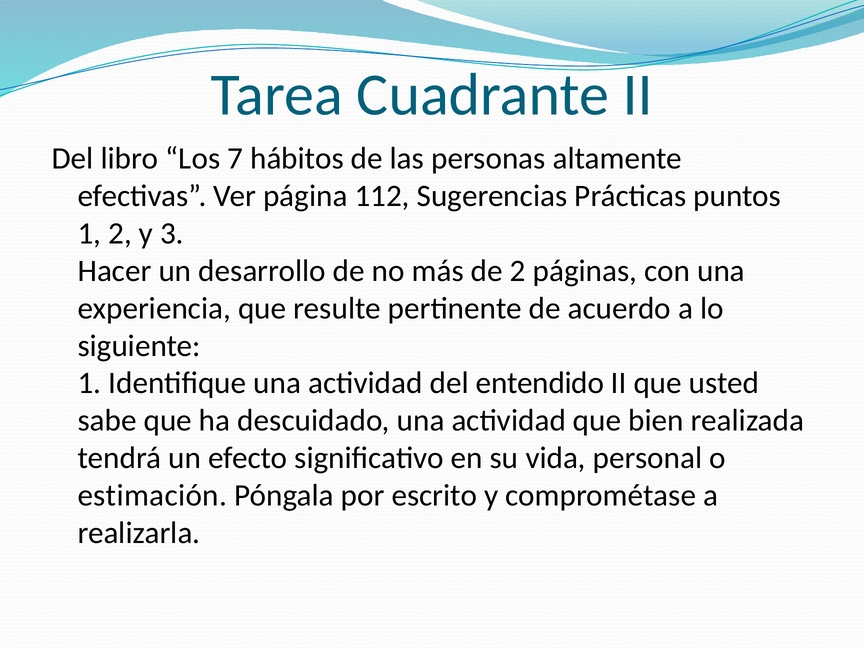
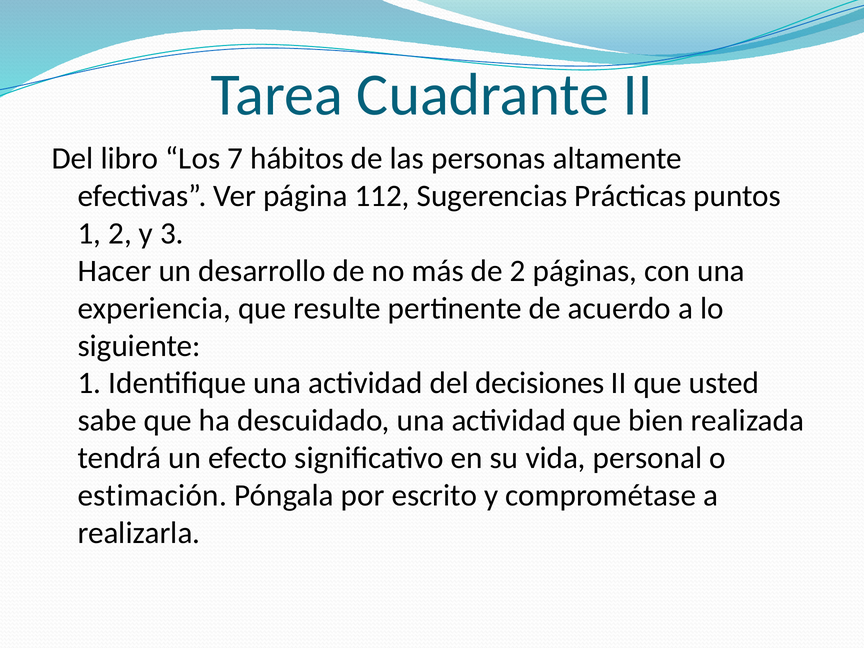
entendido: entendido -> decisiones (540, 383)
